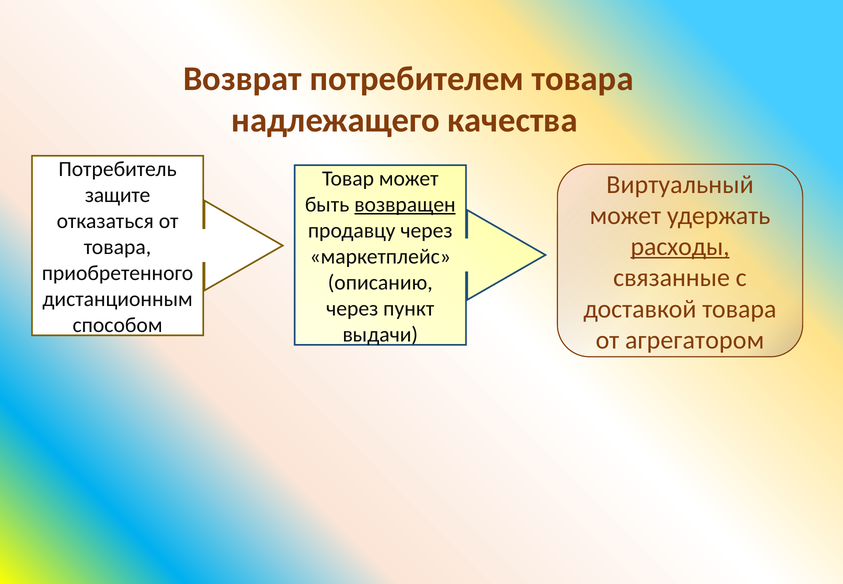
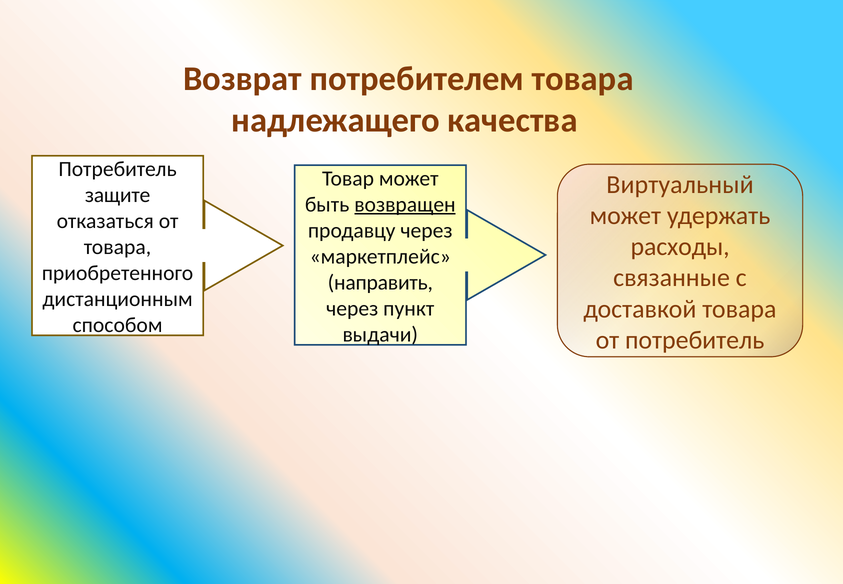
расходы underline: present -> none (680, 247)
описанию: описанию -> направить (380, 282)
от агрегатором: агрегатором -> потребитель (695, 340)
